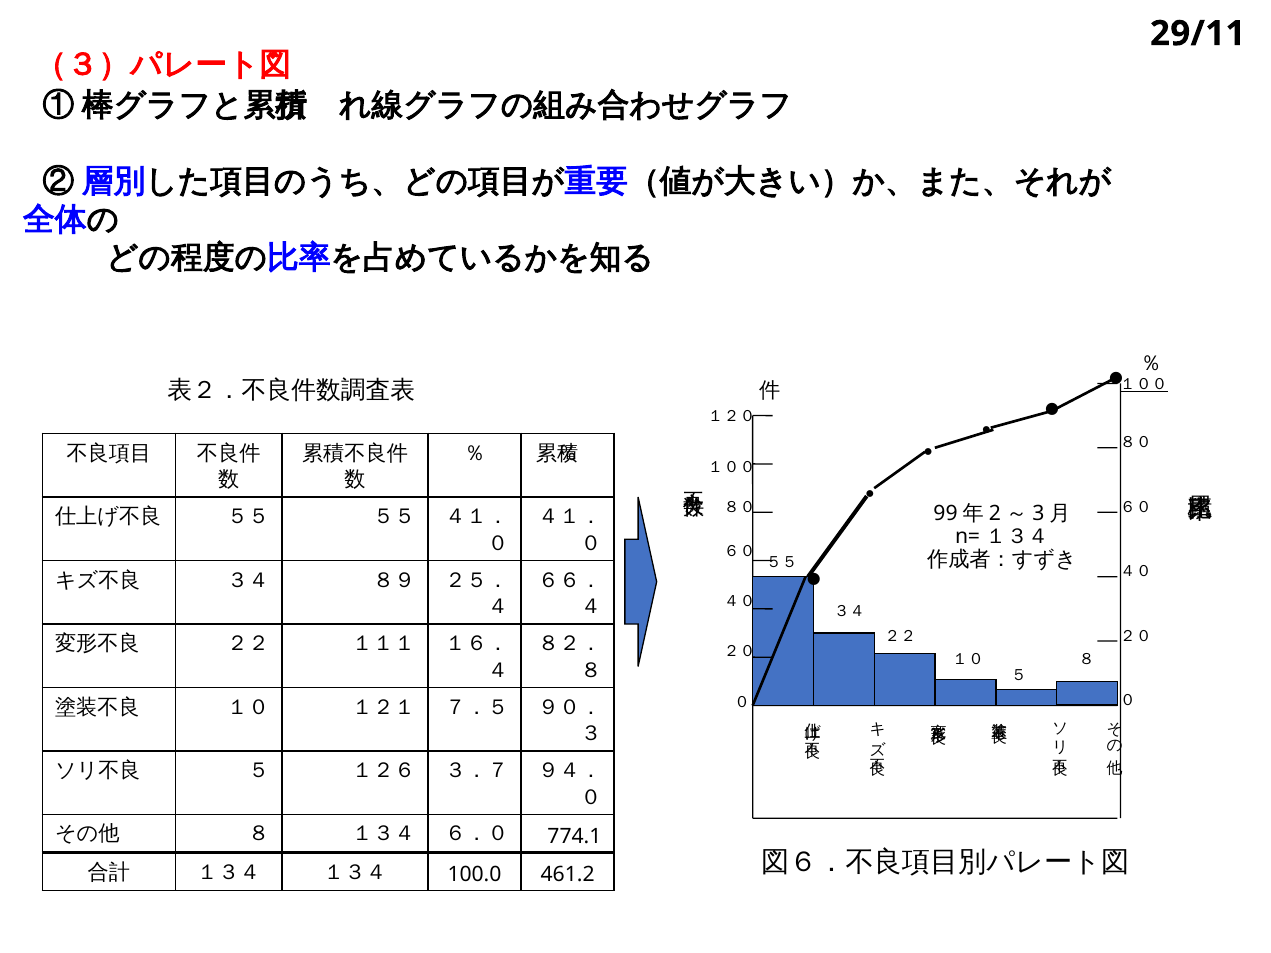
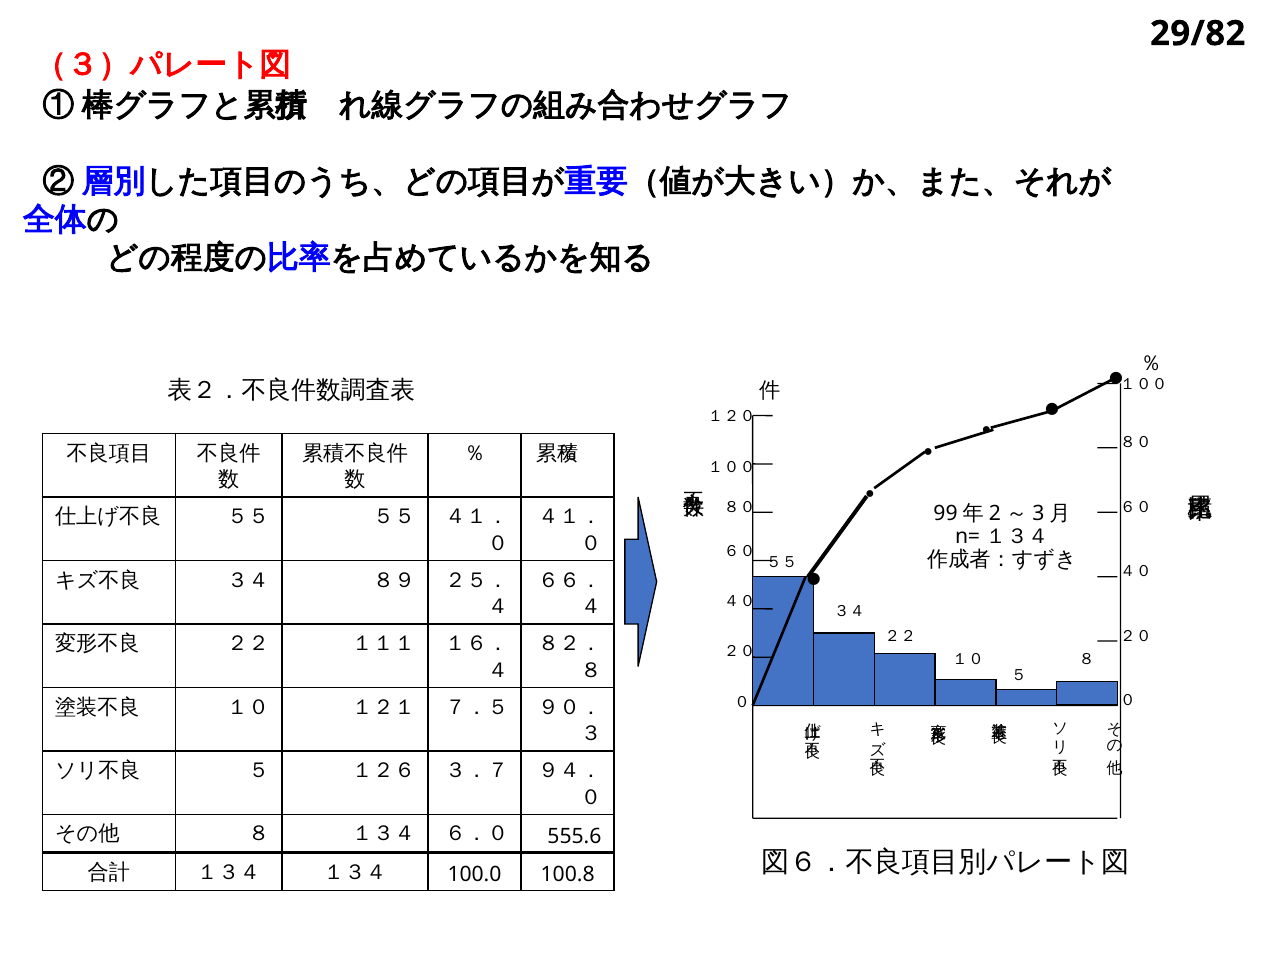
29/11: 29/11 -> 29/82 (1198, 34)
１００ underline: present -> none (1144, 384)
774.1: 774.1 -> 555.6 (574, 837)
461.2: 461.2 -> 100.8 (568, 875)
